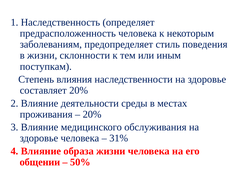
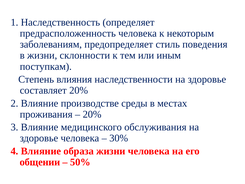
деятельности: деятельности -> производстве (90, 103)
31%: 31% -> 30% (119, 138)
